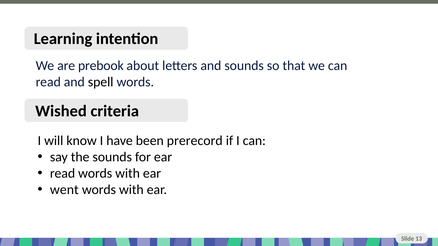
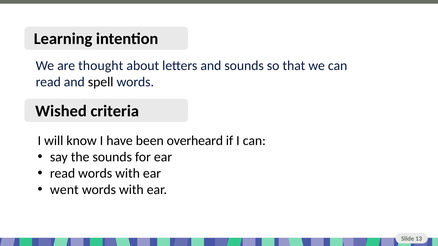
prebook: prebook -> thought (101, 66)
prerecord: prerecord -> overheard (195, 141)
